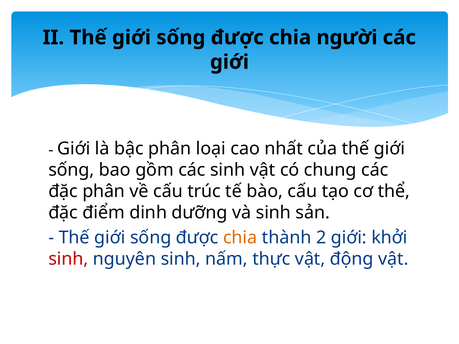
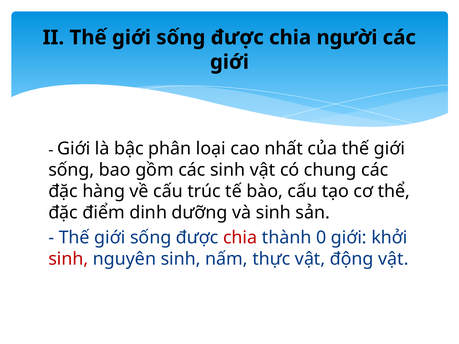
đặc phân: phân -> hàng (104, 191)
chia colour: orange -> red (240, 238)
2: 2 -> 0 (321, 238)
